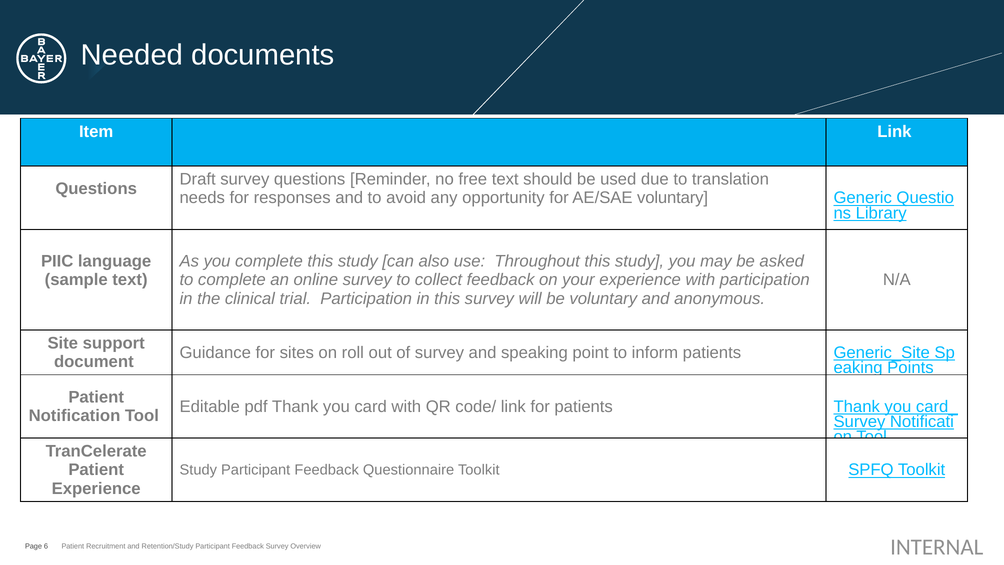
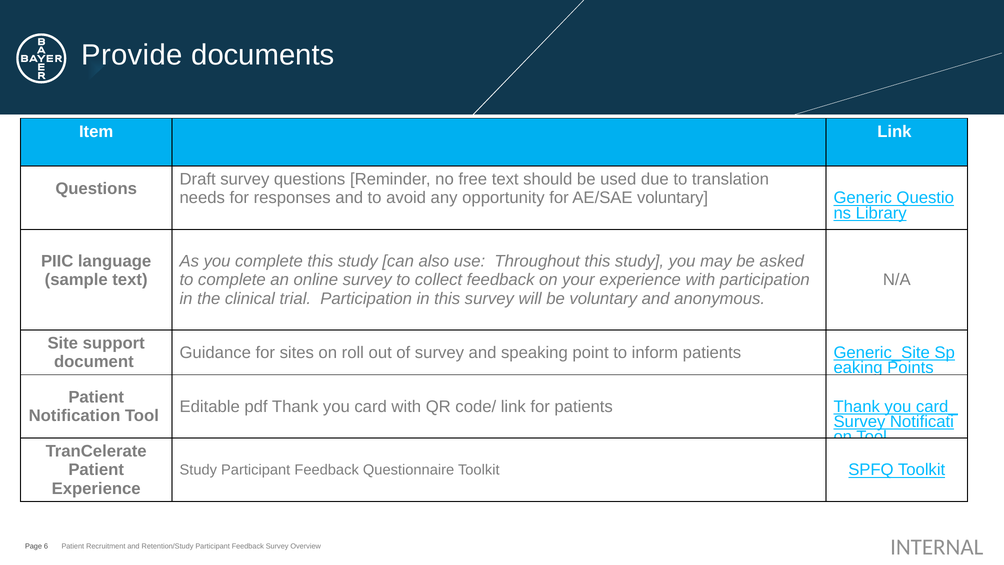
Needed: Needed -> Provide (132, 55)
